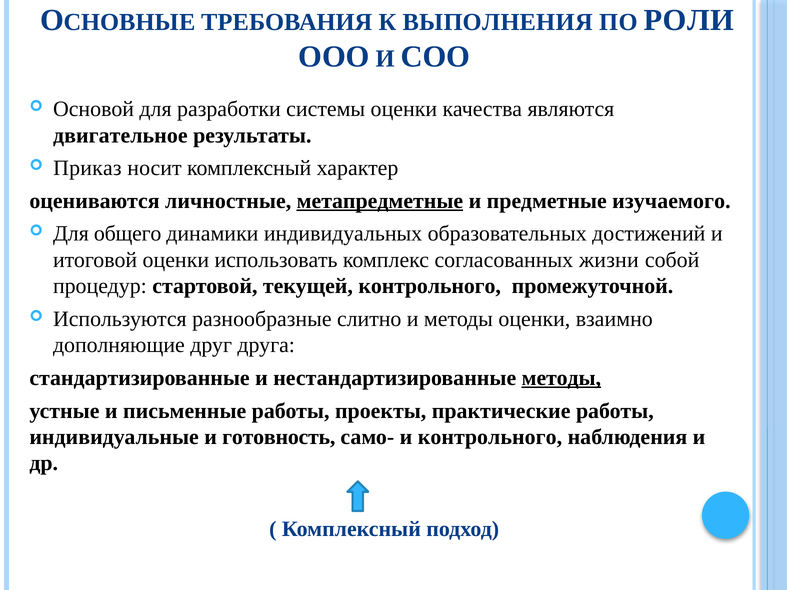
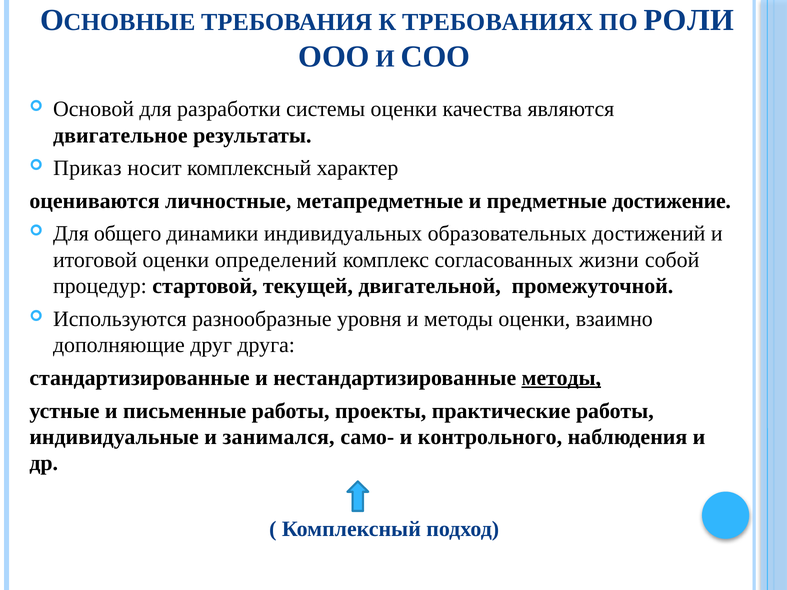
ВЫПОЛНЕНИЯ: ВЫПОЛНЕНИЯ -> ТРЕБОВАНИЯХ (498, 22)
метапредметные underline: present -> none (380, 201)
изучаемого: изучаемого -> достижение (672, 201)
использовать: использовать -> определений (276, 260)
текущей контрольного: контрольного -> двигательной (430, 286)
слитно: слитно -> уровня (369, 319)
готовность: готовность -> занимался (279, 437)
